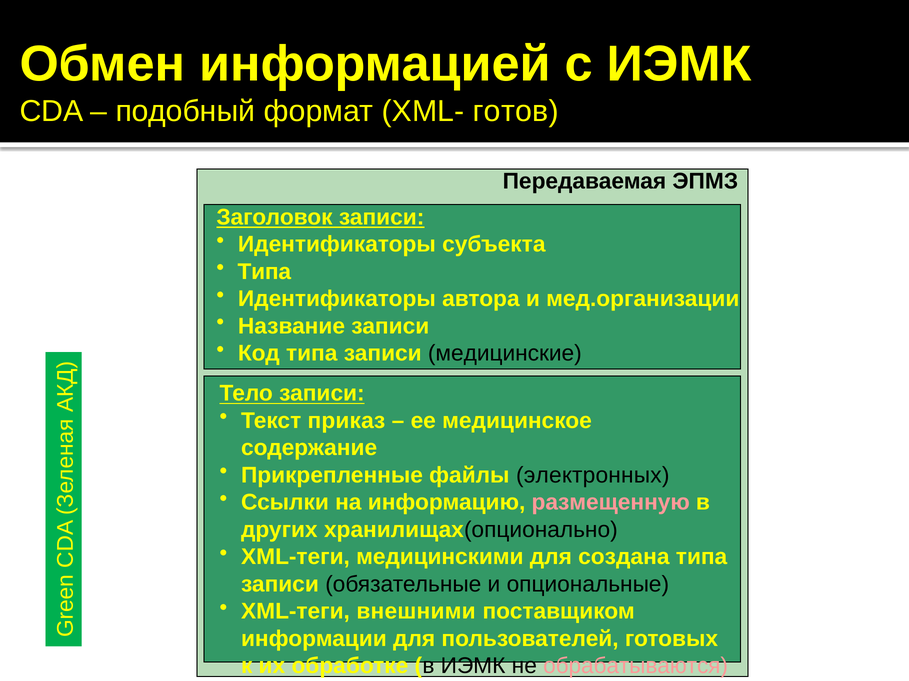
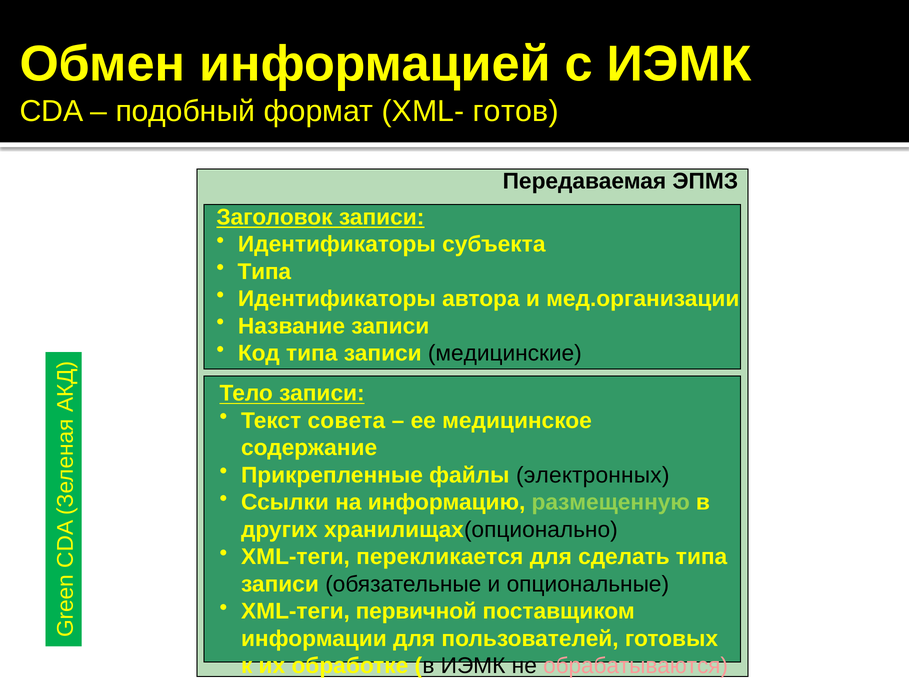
приказ: приказ -> совета (346, 421)
размещенную colour: pink -> light green (611, 503)
медицинскими: медицинскими -> перекликается (440, 557)
создана: создана -> сделать (624, 557)
внешними: внешними -> первичной (416, 612)
